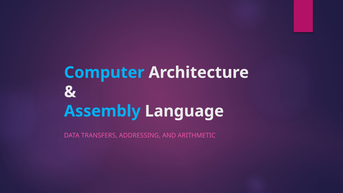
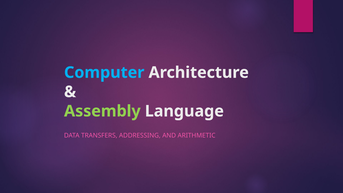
Assembly colour: light blue -> light green (102, 111)
